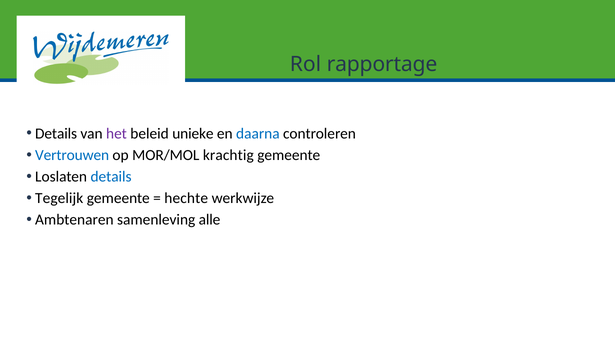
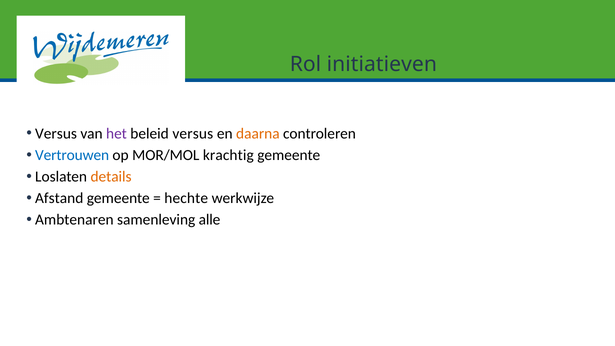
rapportage: rapportage -> initiatieven (382, 64)
Details: Details -> Versus (56, 134)
beleid unieke: unieke -> versus (193, 134)
daarna colour: blue -> orange (258, 134)
details colour: blue -> orange (111, 177)
Tegelijk: Tegelijk -> Afstand (59, 198)
